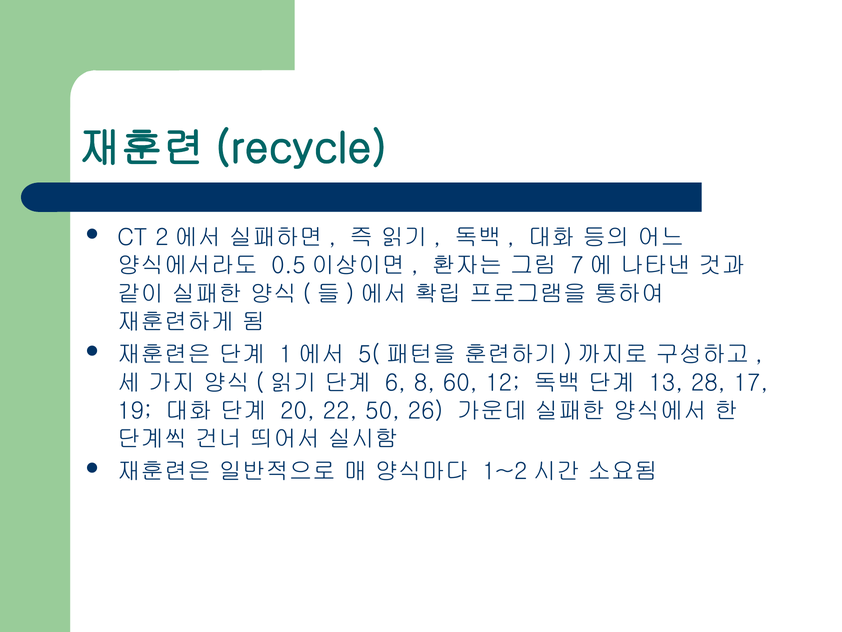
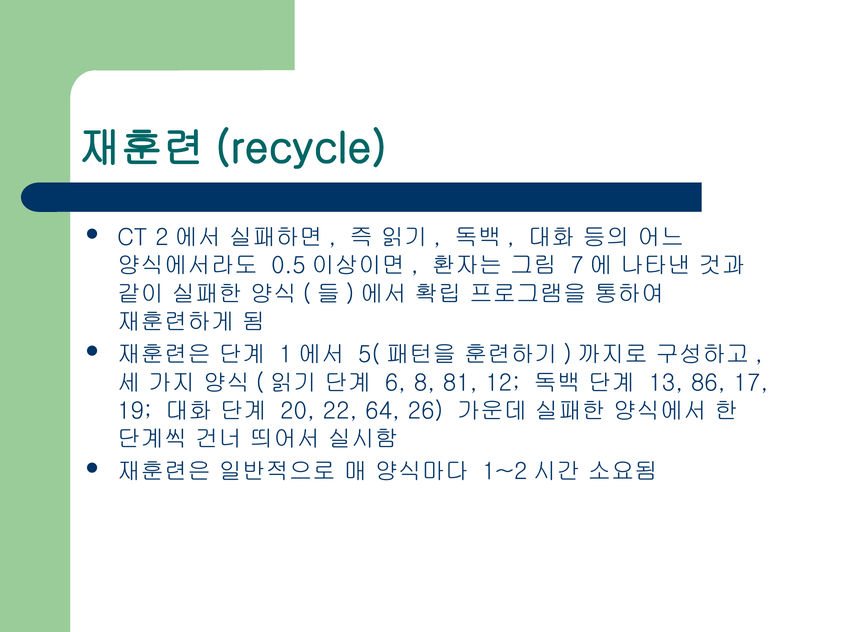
60: 60 -> 81 (460, 382)
28: 28 -> 86 (708, 382)
50: 50 -> 64 (383, 411)
